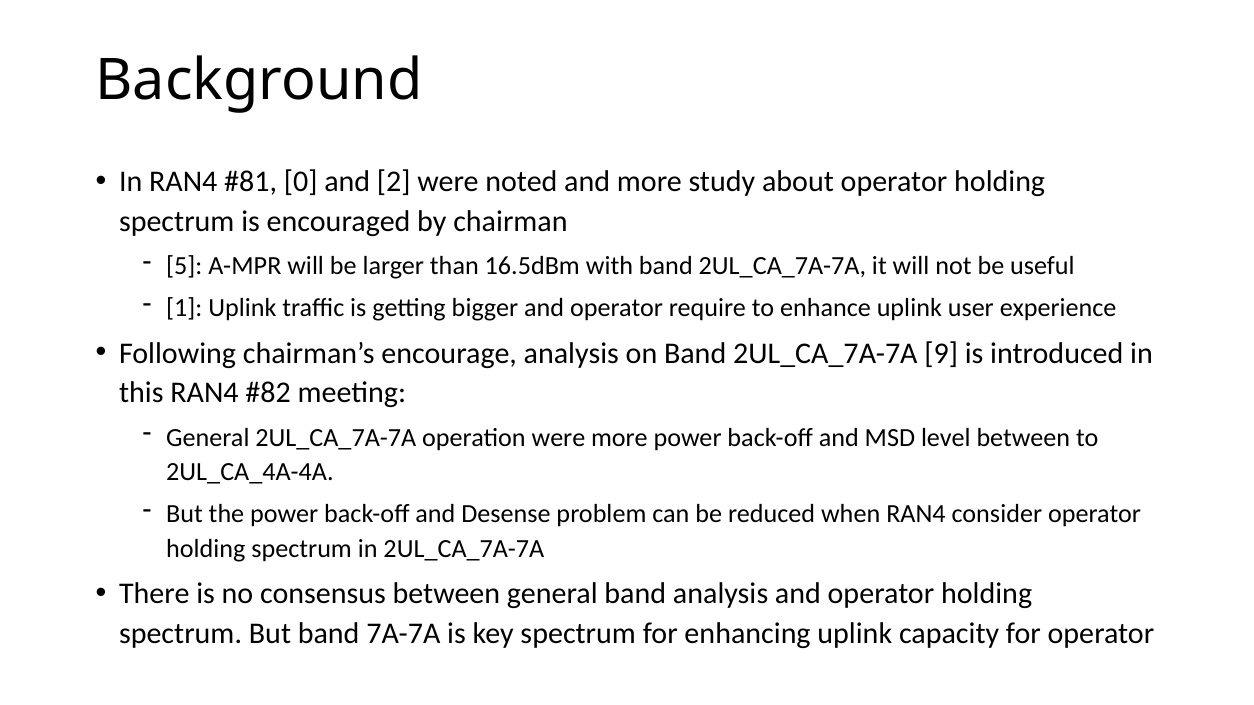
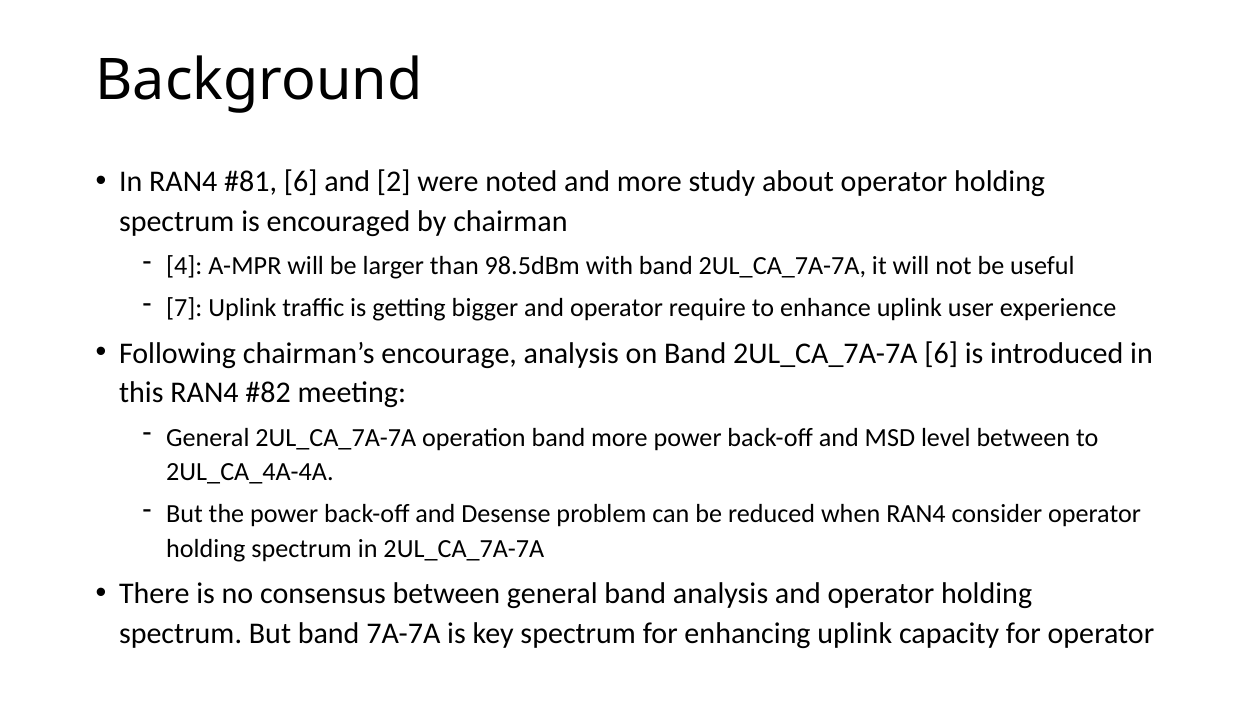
0: 0 -> 6 (301, 182)
5: 5 -> 4 (184, 266)
16.5dBm: 16.5dBm -> 98.5dBm (532, 266)
1: 1 -> 7 (184, 308)
2UL_CA_7A-7A 9: 9 -> 6 (941, 354)
operation were: were -> band (558, 438)
